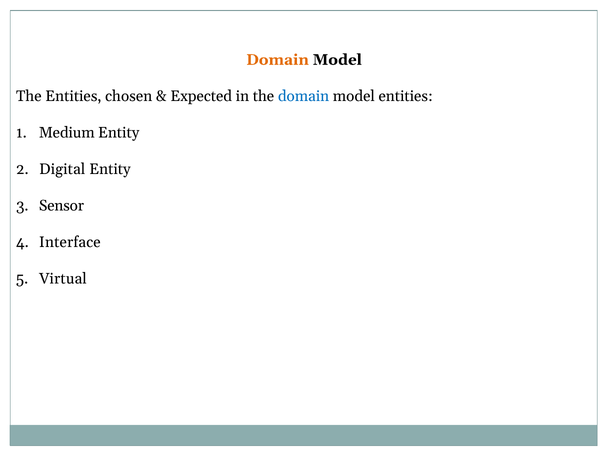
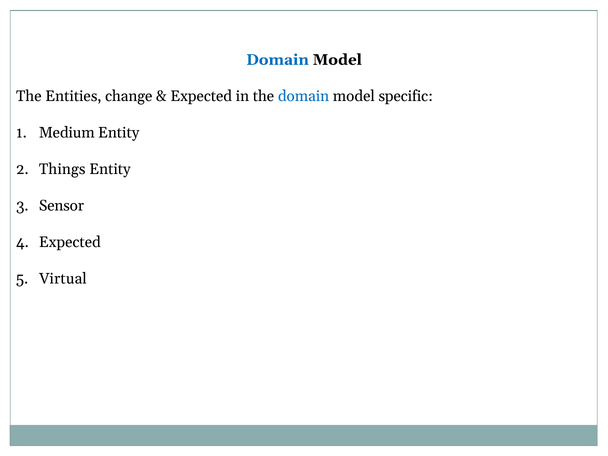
Domain colour: orange -> blue (277, 60)
chosen: chosen -> change (129, 96)
model entities: entities -> specific (406, 96)
Digital: Digital -> Things (62, 169)
Interface: Interface -> Expected (70, 242)
